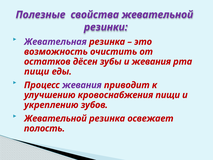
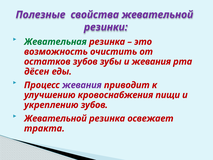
Жевательная colour: purple -> green (55, 42)
остатков дёсен: дёсен -> зубов (85, 62)
пищи: пищи -> дёсен (37, 71)
полость: полость -> тракта (44, 128)
